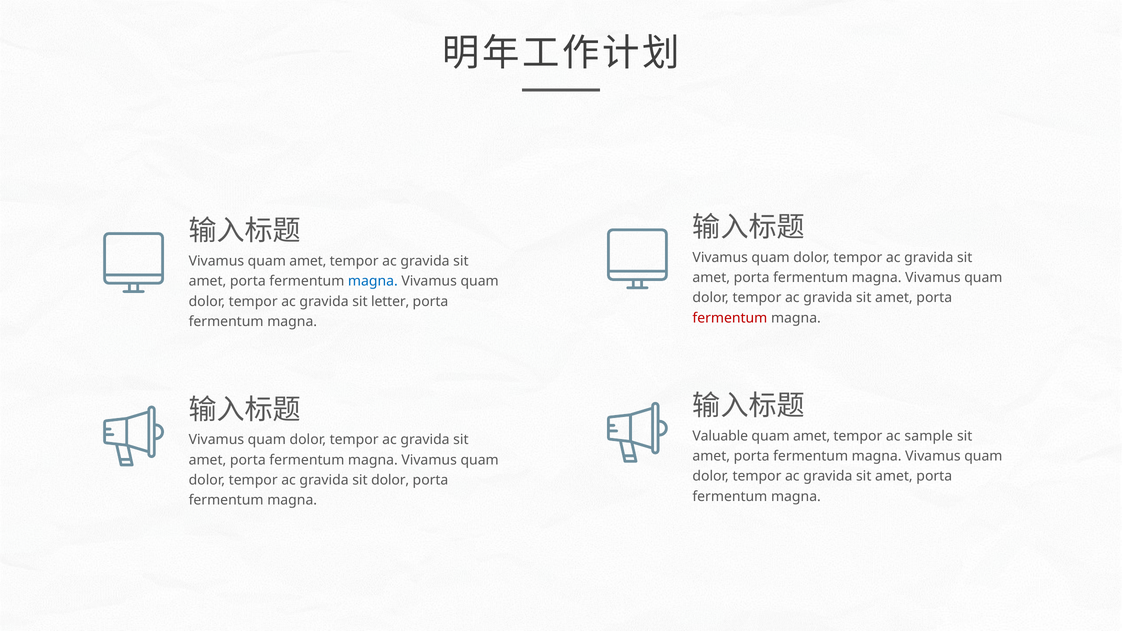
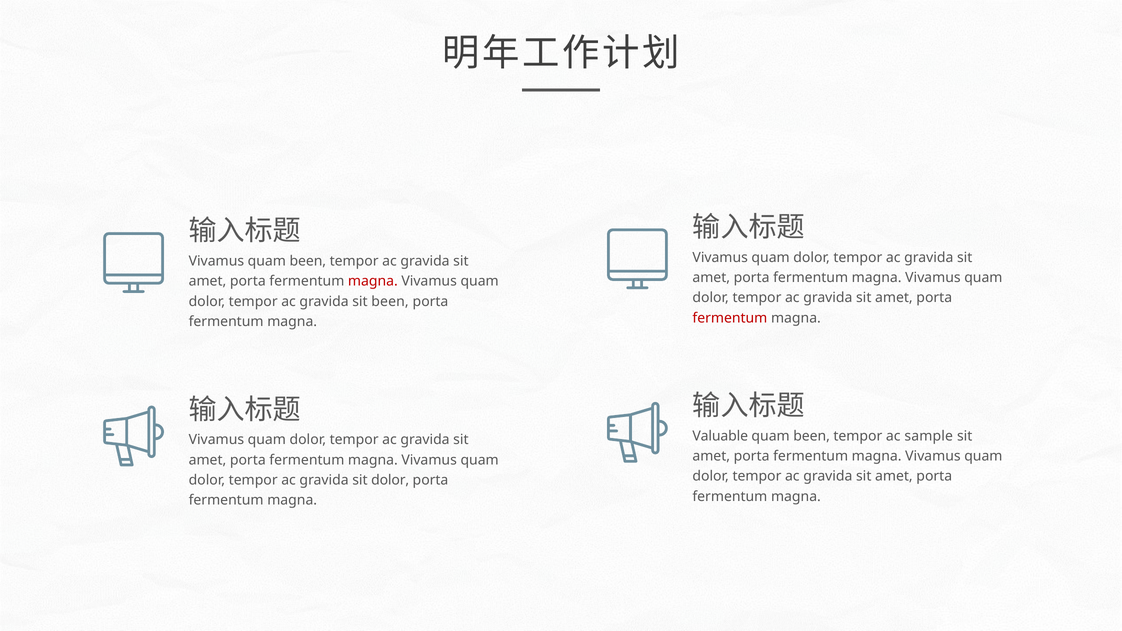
Vivamus quam amet: amet -> been (308, 261)
magna colour: blue -> red (373, 281)
sit letter: letter -> been (390, 302)
amet: amet -> been (812, 436)
